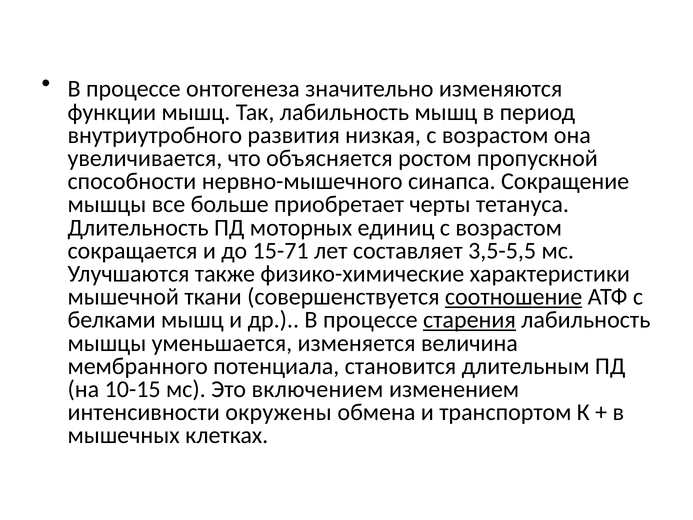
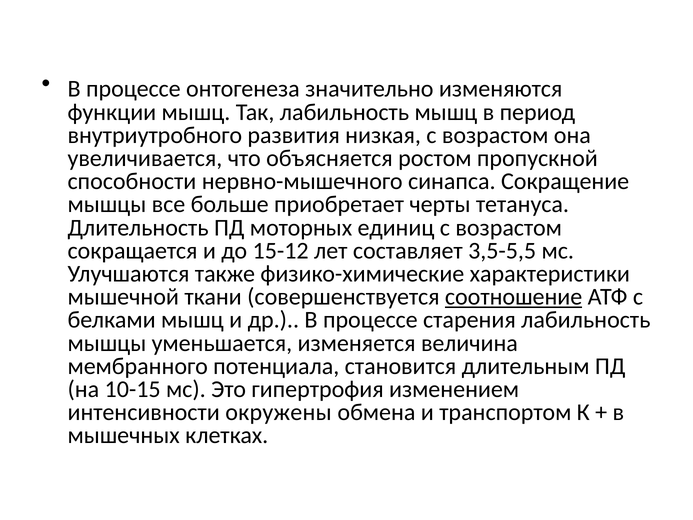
15-71: 15-71 -> 15-12 (281, 251)
старения underline: present -> none (469, 320)
включением: включением -> гипертрофия (318, 389)
